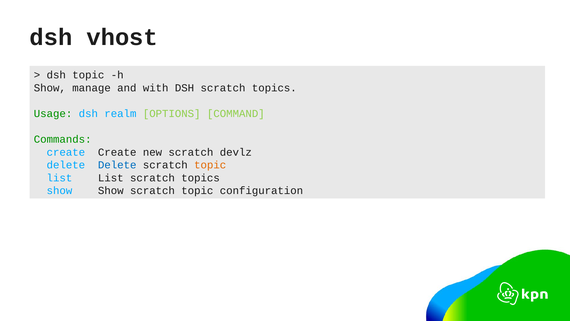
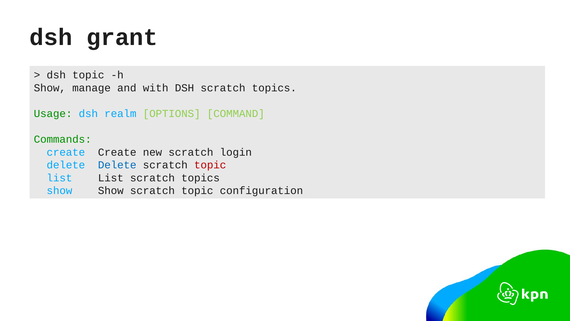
vhost: vhost -> grant (122, 37)
devlz: devlz -> login (236, 152)
topic colour: orange -> red (210, 165)
